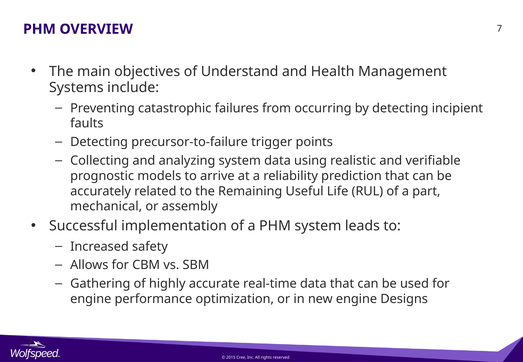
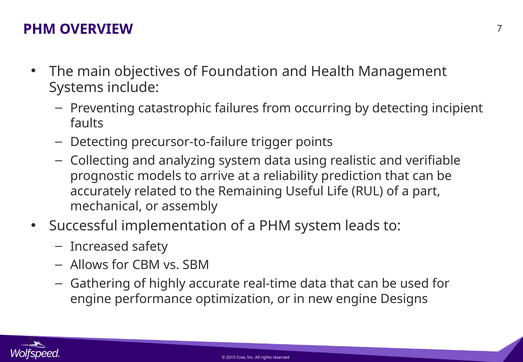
Understand: Understand -> Foundation (239, 71)
